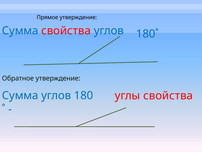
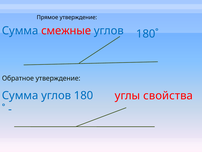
Сумма свойства: свойства -> смежные (66, 31)
